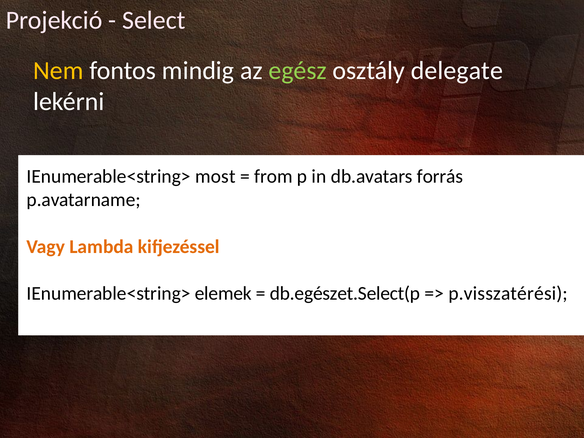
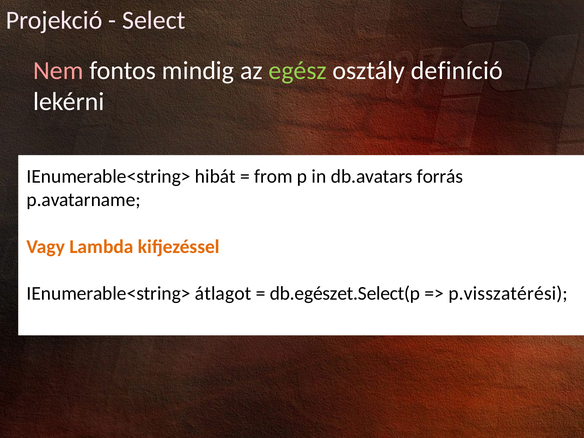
Nem colour: yellow -> pink (58, 70)
delegate: delegate -> definíció (457, 70)
most: most -> hibát (215, 176)
elemek: elemek -> átlagot (223, 293)
